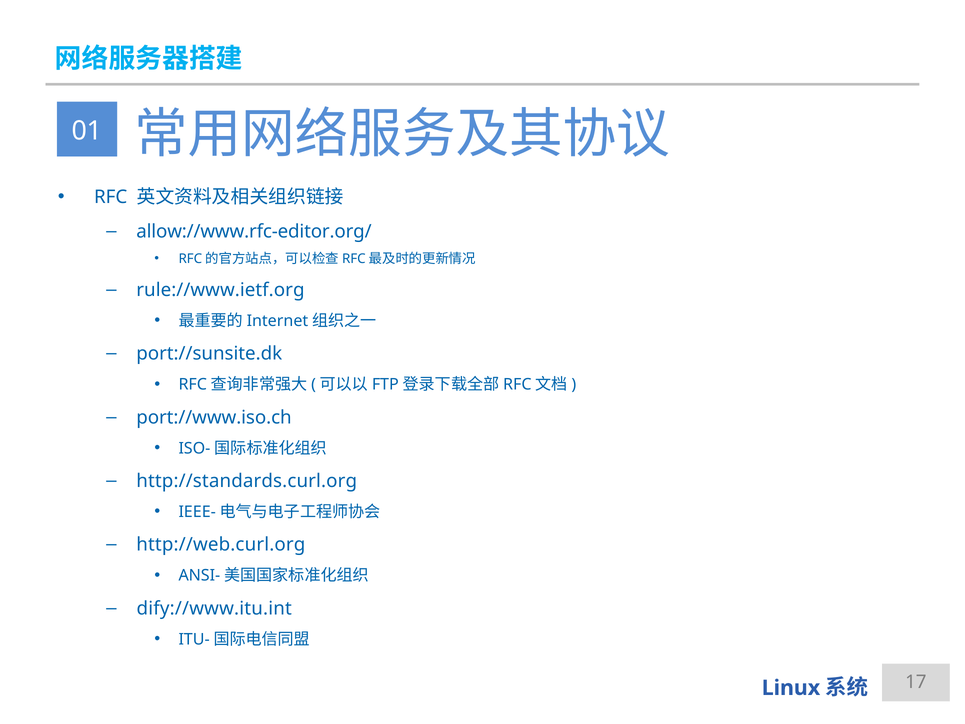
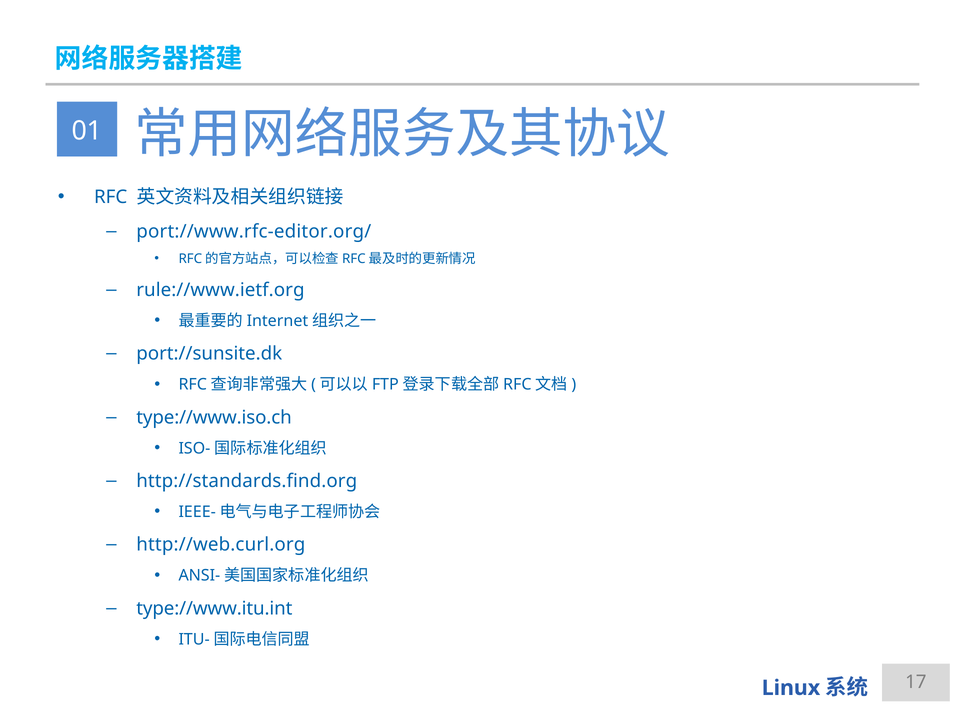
allow://www.rfc-editor.org/: allow://www.rfc-editor.org/ -> port://www.rfc-editor.org/ (254, 231)
port://www.iso.ch: port://www.iso.ch -> type://www.iso.ch (214, 417)
http://standards.curl.org: http://standards.curl.org -> http://standards.find.org (247, 481)
dify://www.itu.int: dify://www.itu.int -> type://www.itu.int (214, 608)
